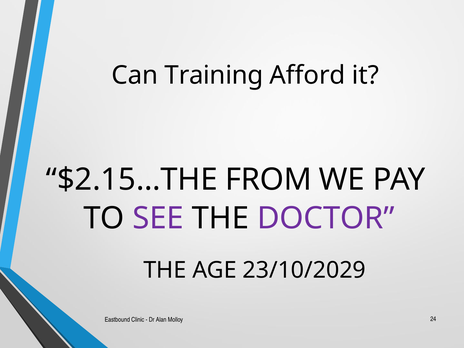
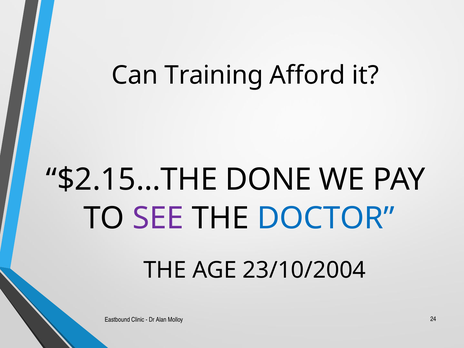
FROM: FROM -> DONE (268, 179)
DOCTOR colour: purple -> blue (326, 218)
23/10/2029: 23/10/2029 -> 23/10/2004 (304, 270)
